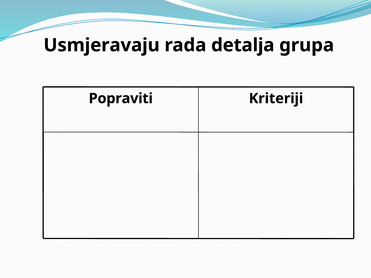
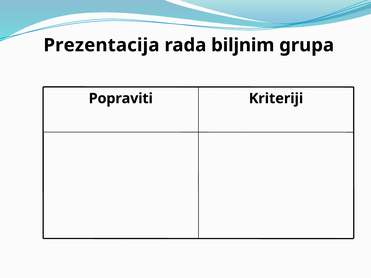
Usmjeravaju: Usmjeravaju -> Prezentacija (101, 45)
detalja: detalja -> biljnim (243, 45)
